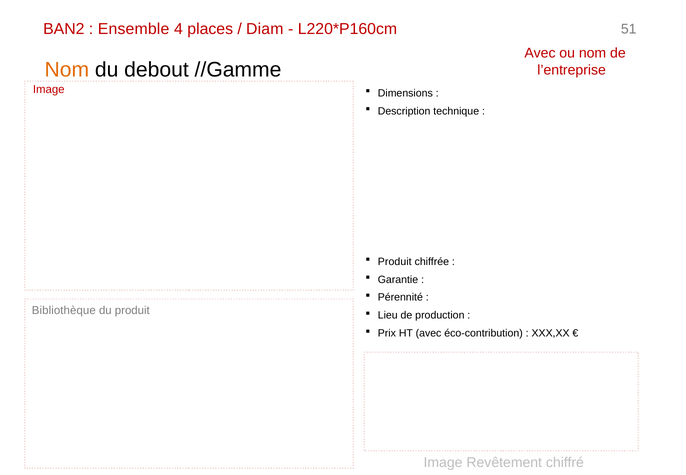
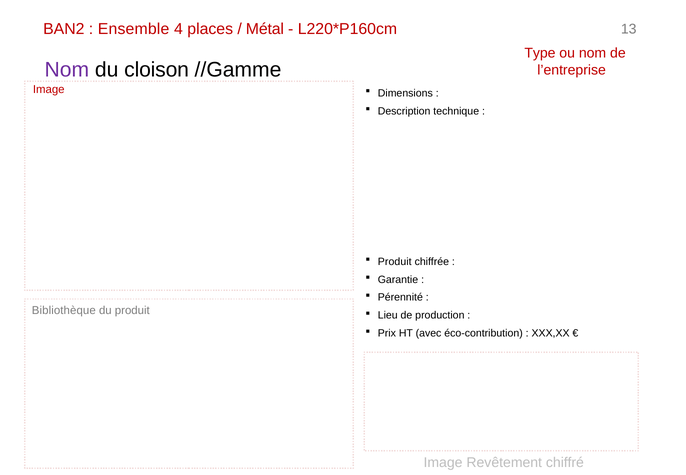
Diam: Diam -> Métal (265, 29)
51: 51 -> 13 (629, 29)
Avec: Avec -> Type (540, 53)
Nom colour: orange -> purple (67, 70)
debout: debout -> cloison (157, 70)
